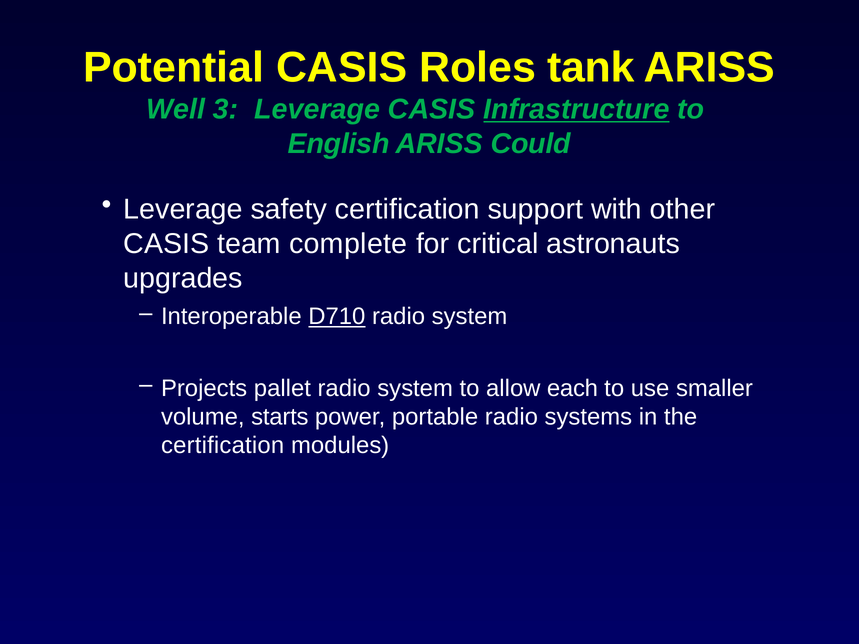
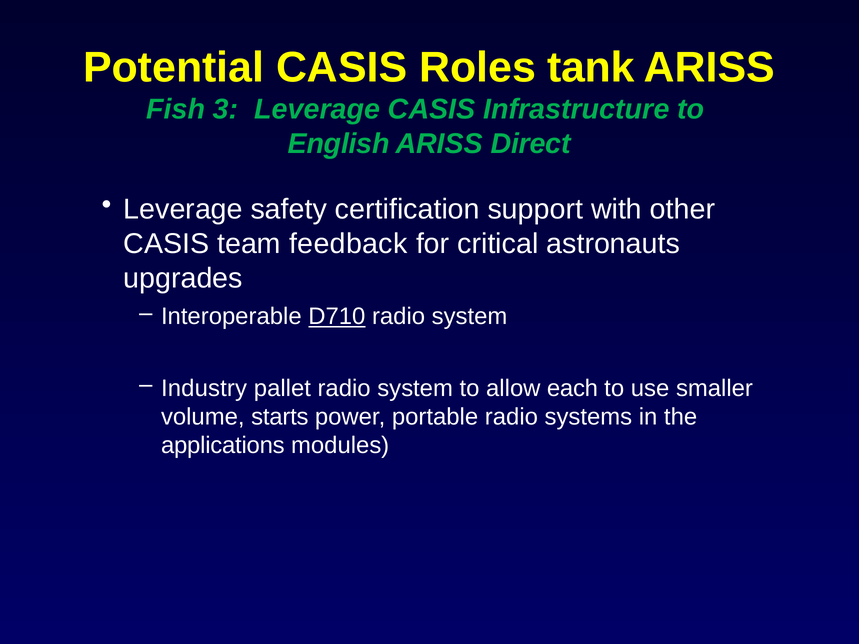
Well: Well -> Fish (176, 109)
Infrastructure underline: present -> none (576, 109)
Could: Could -> Direct (531, 144)
complete: complete -> feedback (348, 244)
Projects: Projects -> Industry (204, 388)
certification: certification -> applications (223, 446)
